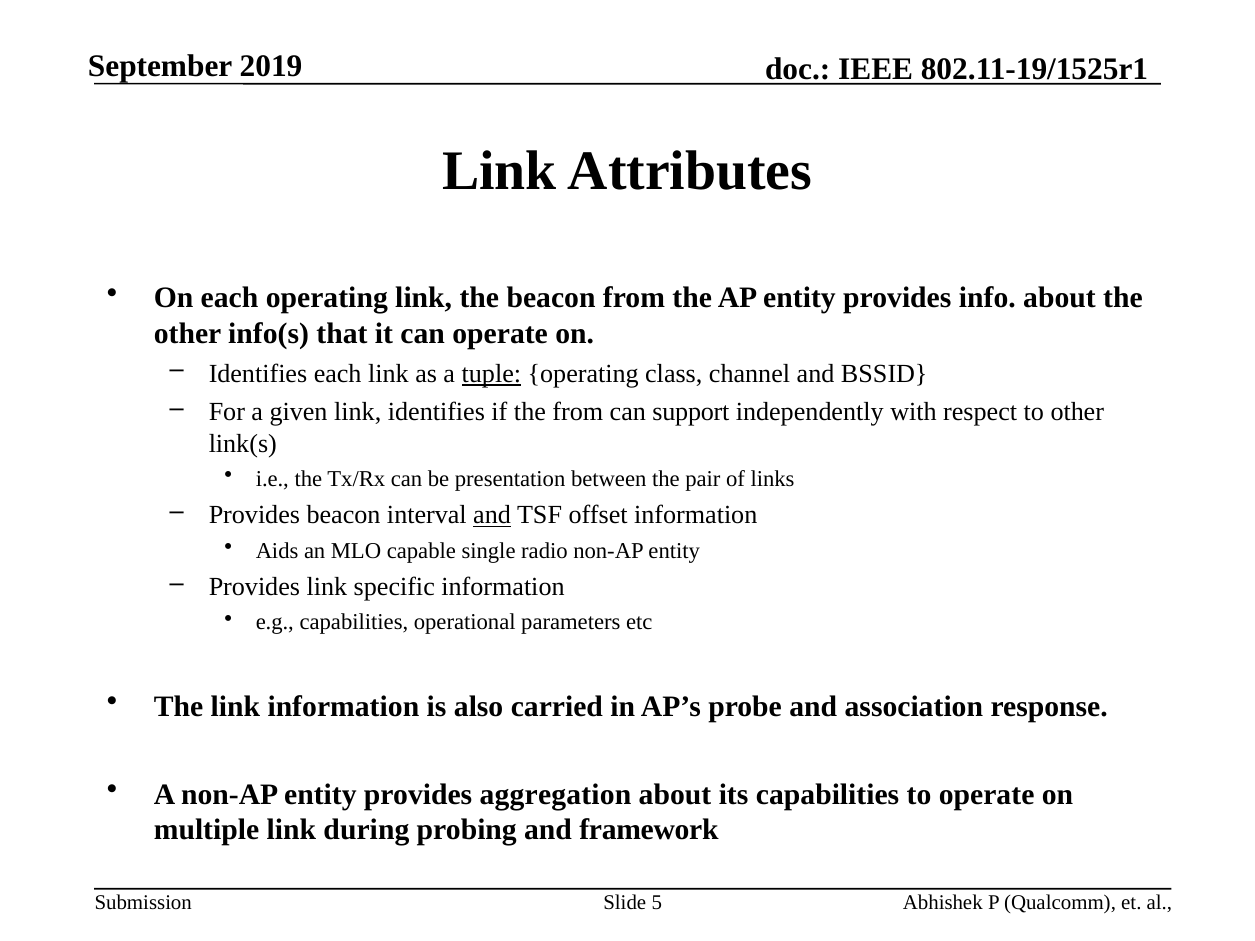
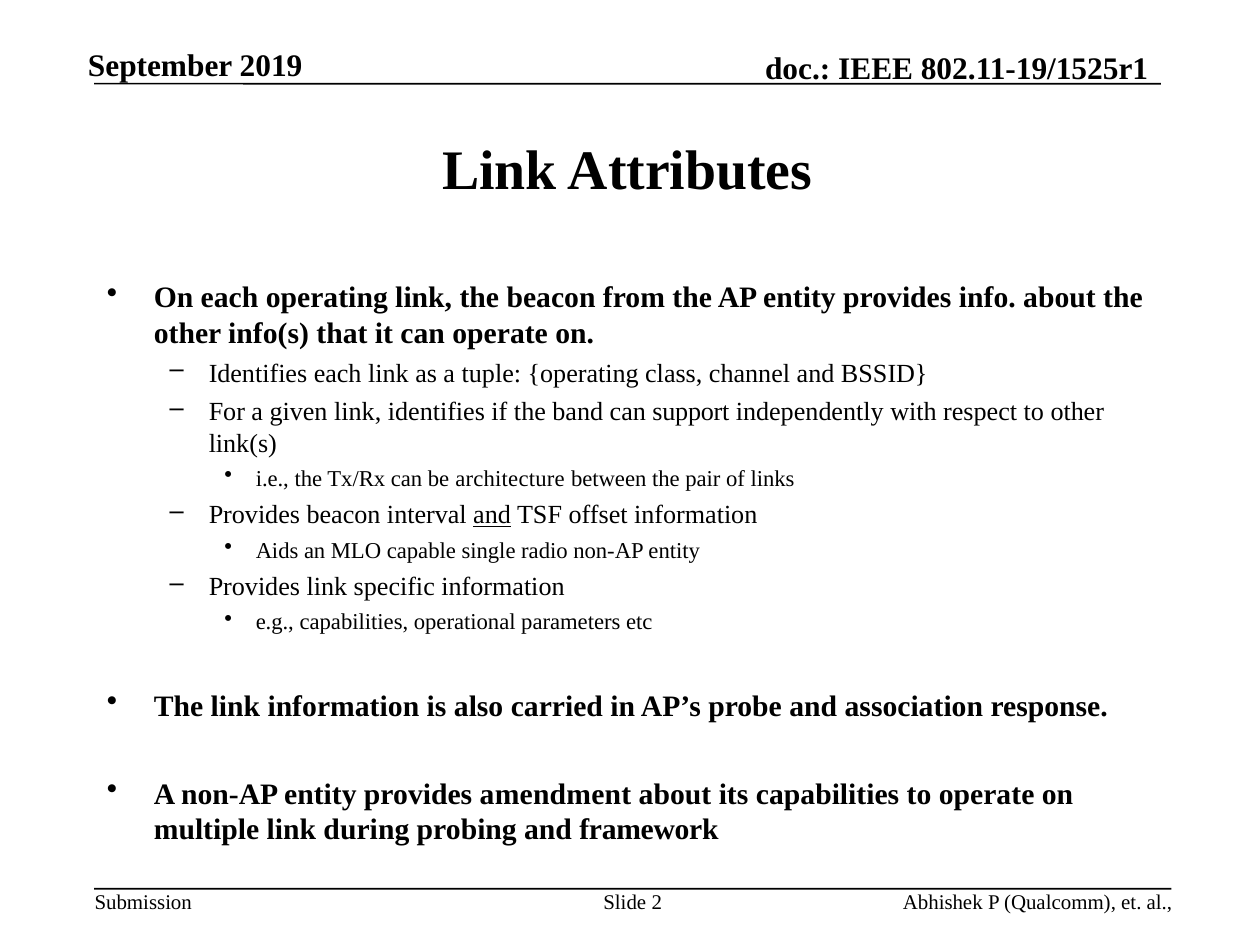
tuple underline: present -> none (491, 374)
the from: from -> band (578, 412)
presentation: presentation -> architecture (510, 479)
aggregation: aggregation -> amendment (555, 795)
5: 5 -> 2 (657, 903)
